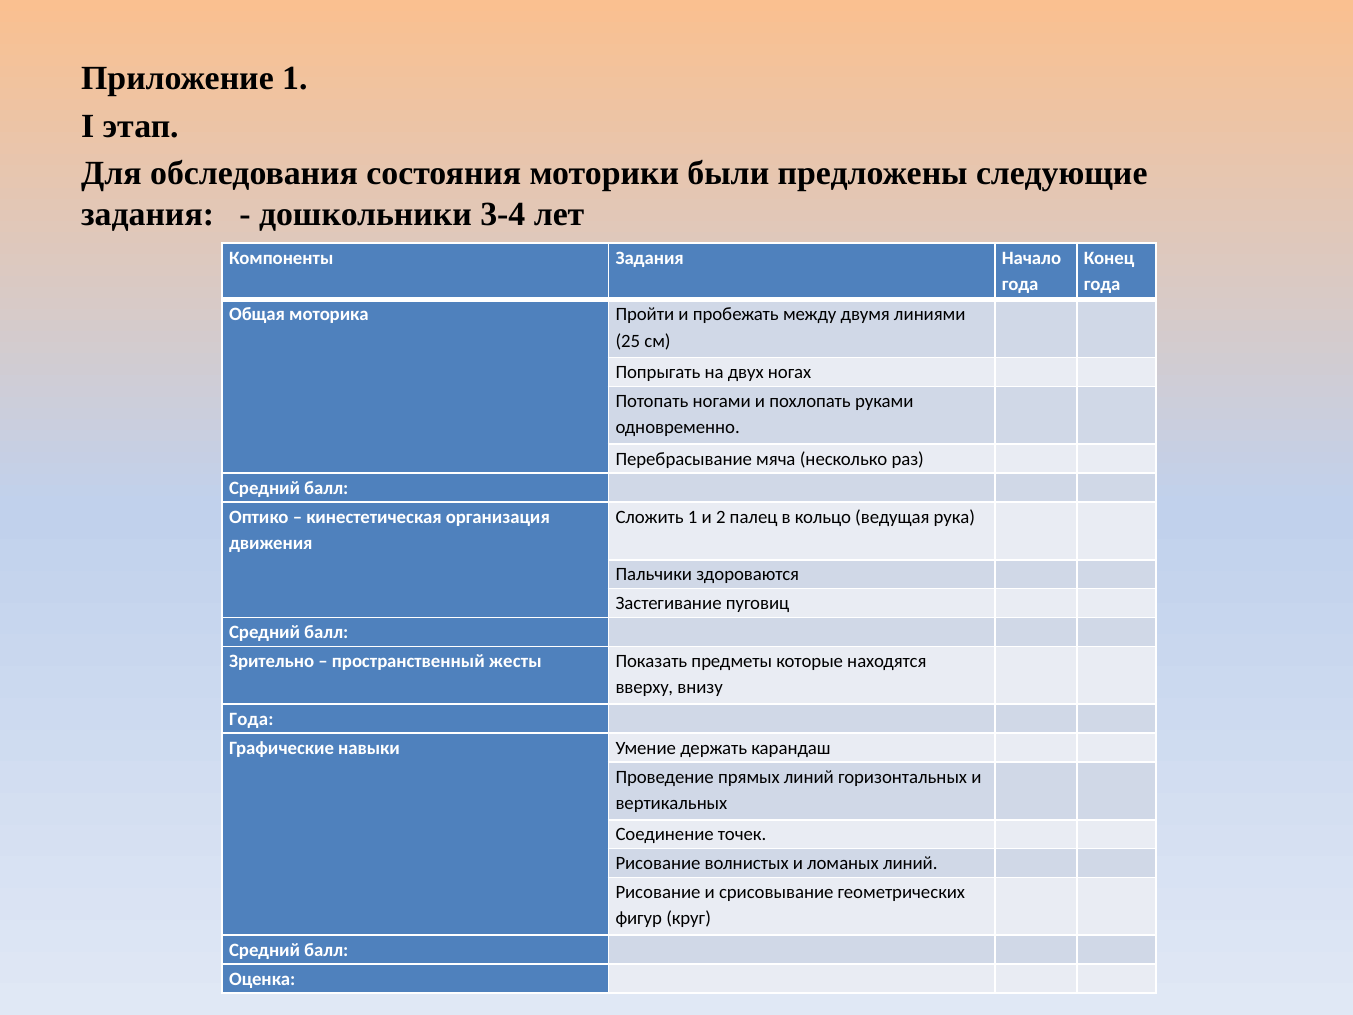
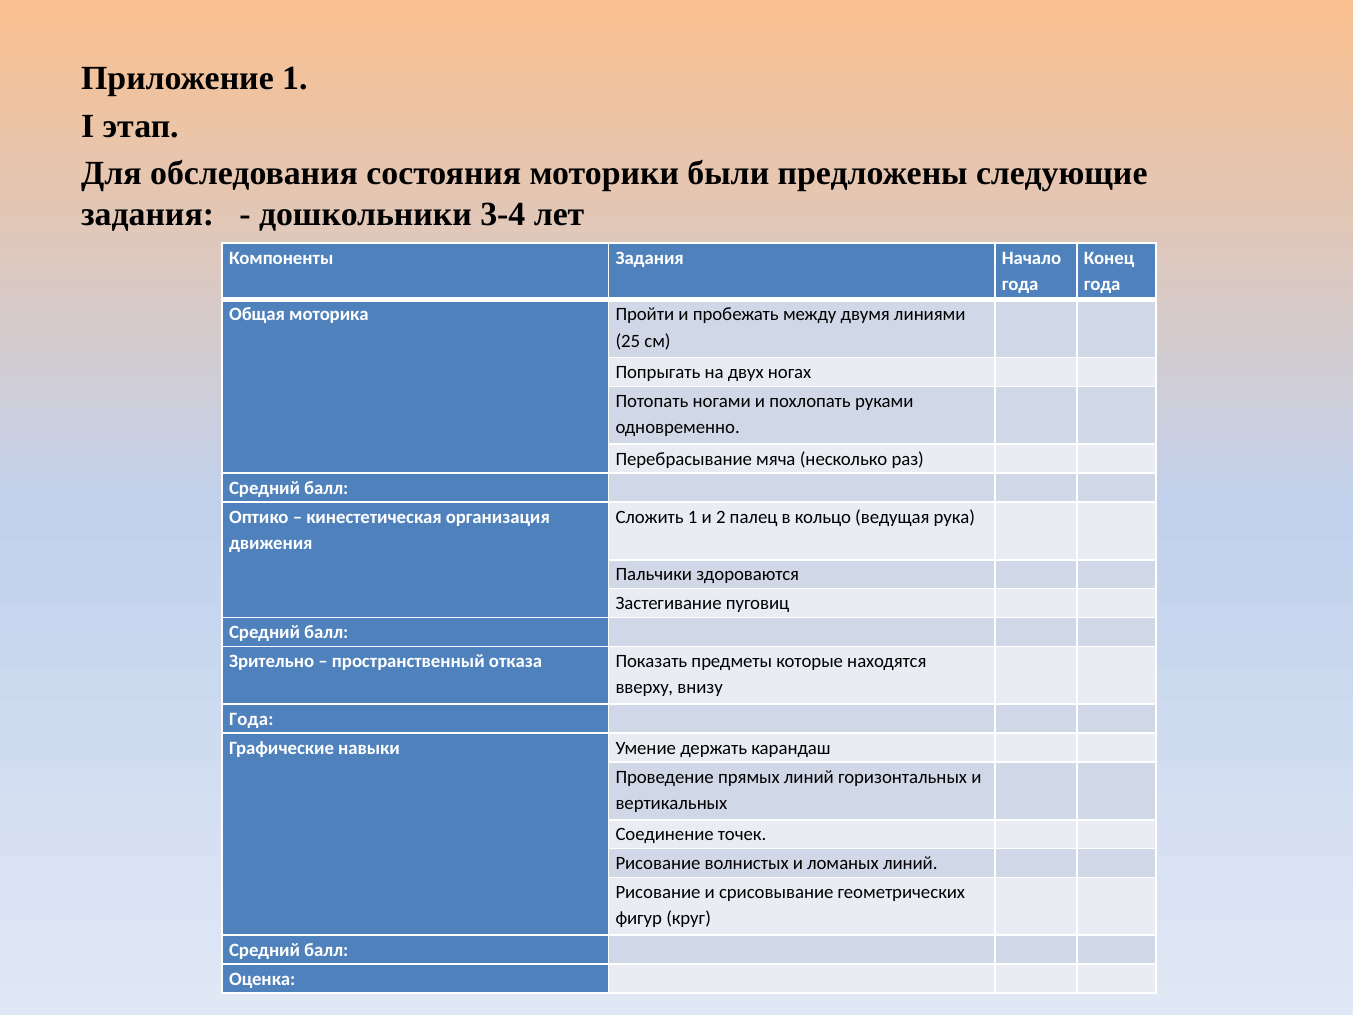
жесты: жесты -> отказа (516, 661)
